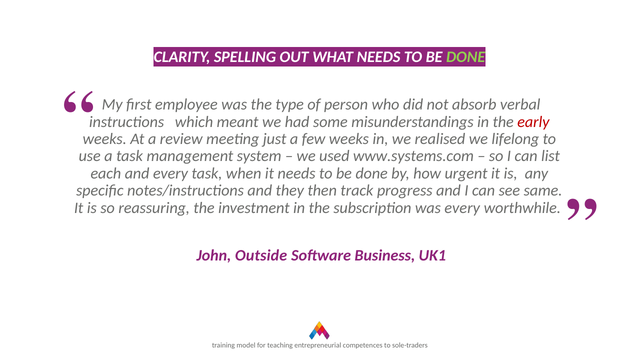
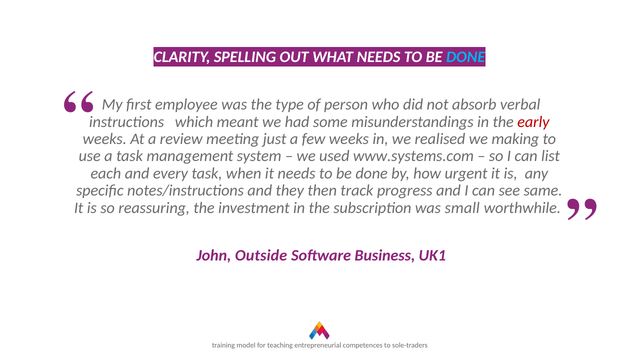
DONE colour: light green -> light blue (466, 57)
lifelong: lifelong -> making (515, 139)
was every: every -> small (462, 208)
